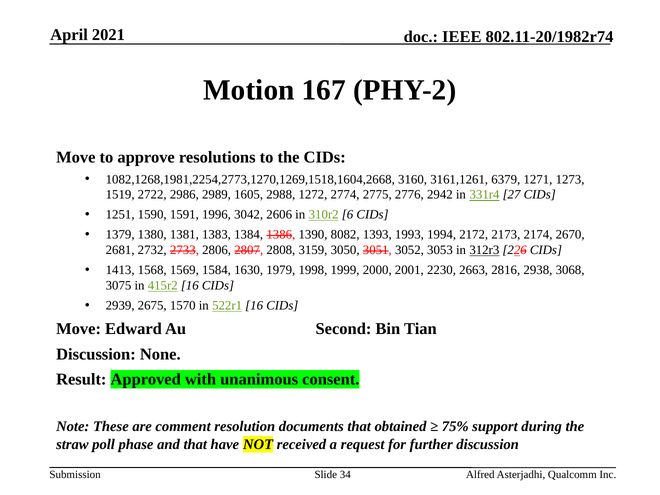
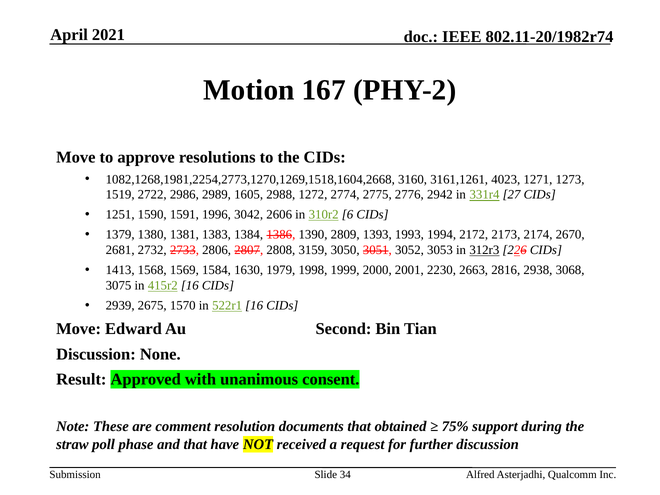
6379: 6379 -> 4023 (506, 179)
8082: 8082 -> 2809 (345, 235)
